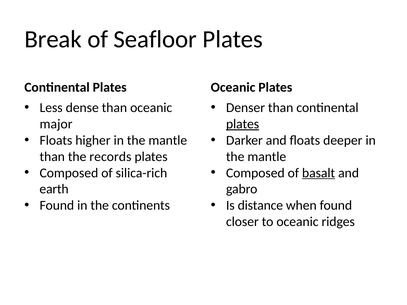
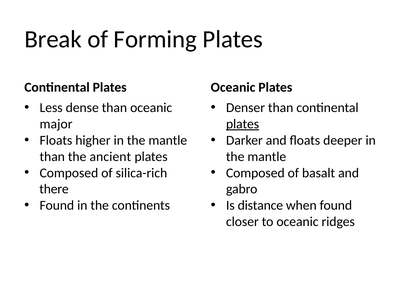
Seafloor: Seafloor -> Forming (155, 39)
records: records -> ancient (110, 157)
basalt underline: present -> none (319, 173)
earth: earth -> there (54, 189)
